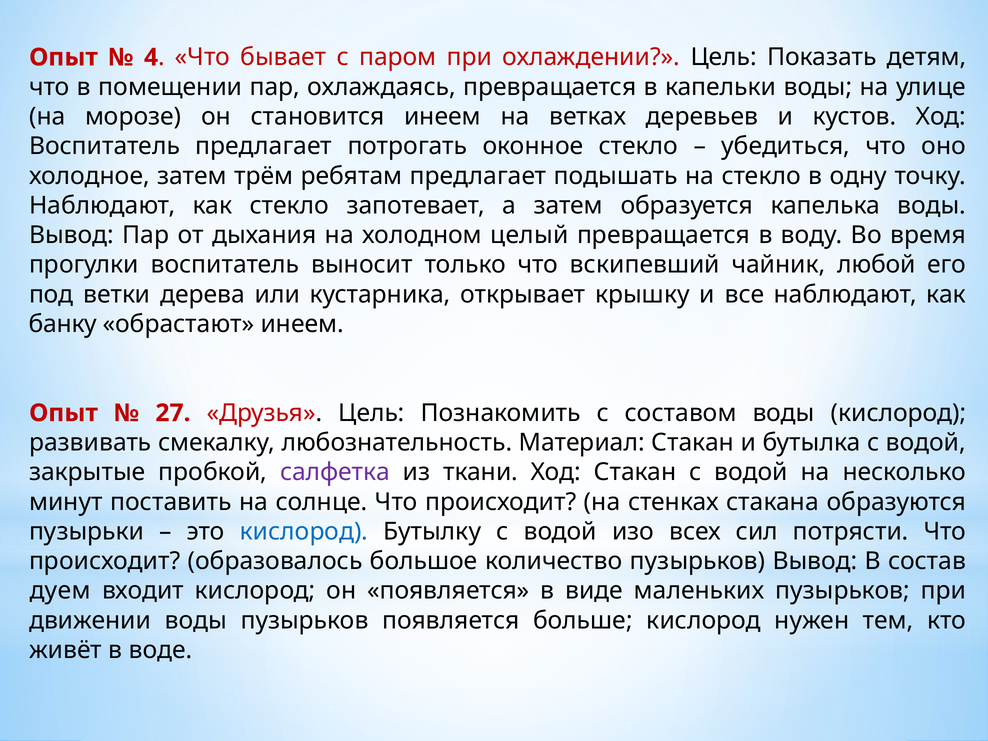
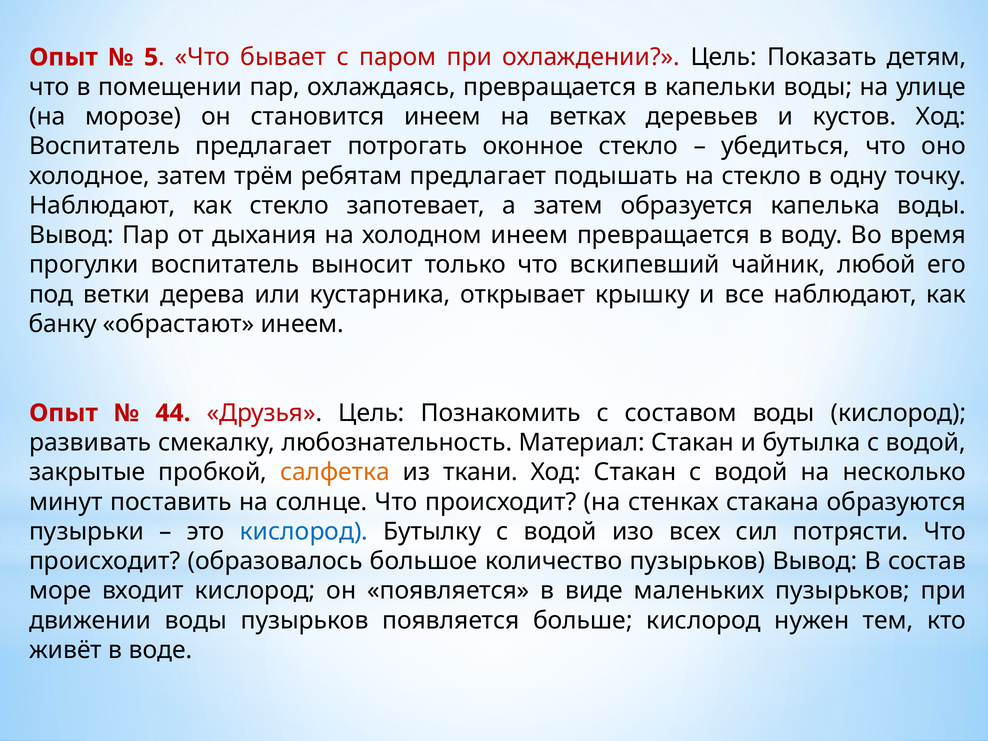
4: 4 -> 5 (151, 57)
холодном целый: целый -> инеем (529, 235)
27: 27 -> 44 (173, 413)
салфетка colour: purple -> orange (335, 472)
дуем: дуем -> море (60, 591)
